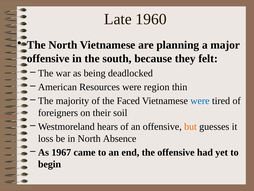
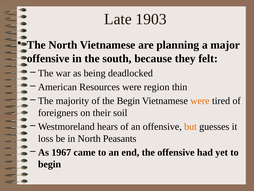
1960: 1960 -> 1903 (151, 19)
the Faced: Faced -> Begin (128, 101)
were colour: blue -> orange (200, 101)
Absence: Absence -> Peasants (120, 138)
